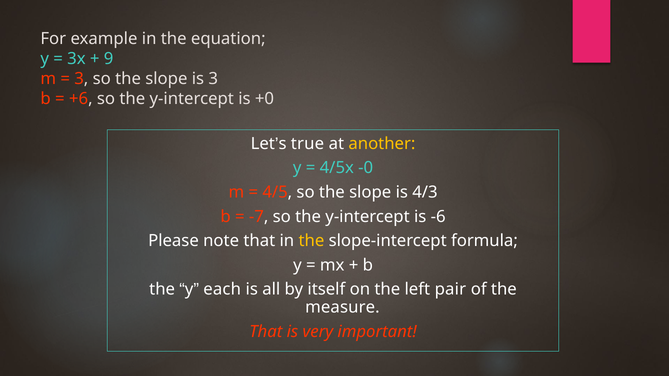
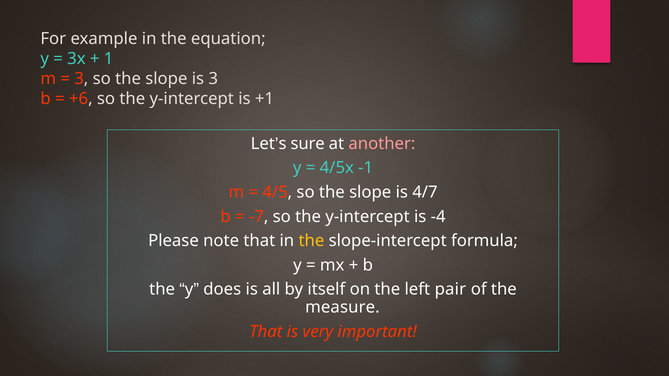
9: 9 -> 1 (109, 59)
+0: +0 -> +1 (264, 99)
true: true -> sure (308, 144)
another colour: yellow -> pink (382, 144)
-0: -0 -> -1 (366, 168)
4/3: 4/3 -> 4/7 (425, 192)
-6: -6 -> -4 (438, 217)
each: each -> does (222, 290)
